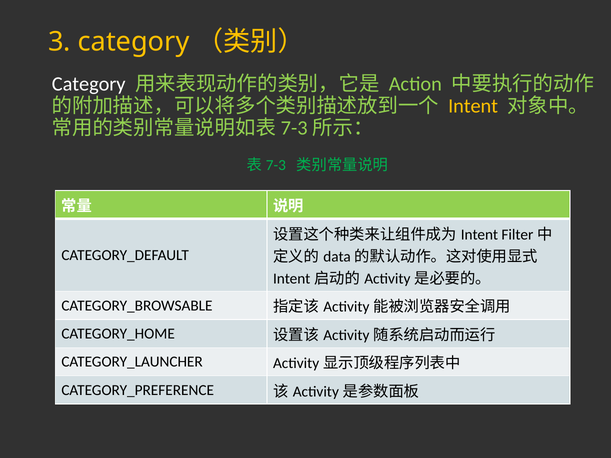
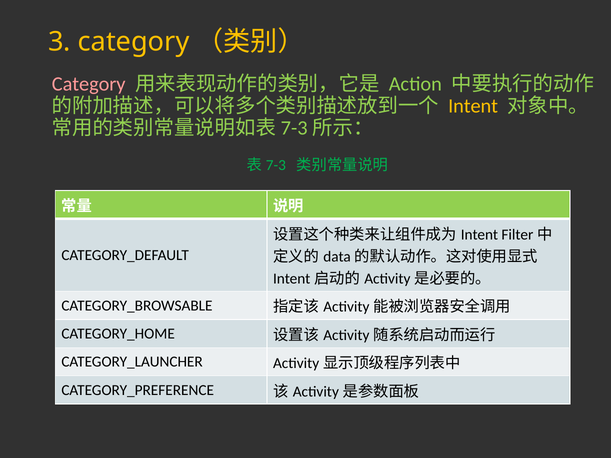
Category colour: white -> pink (89, 84)
